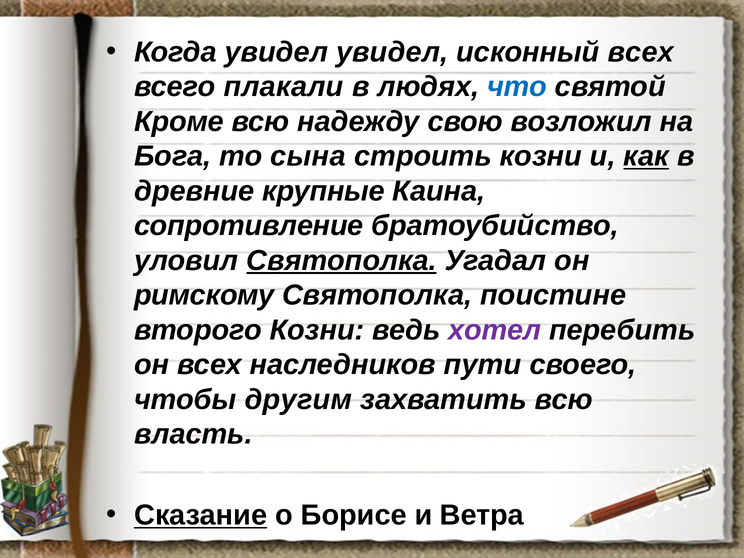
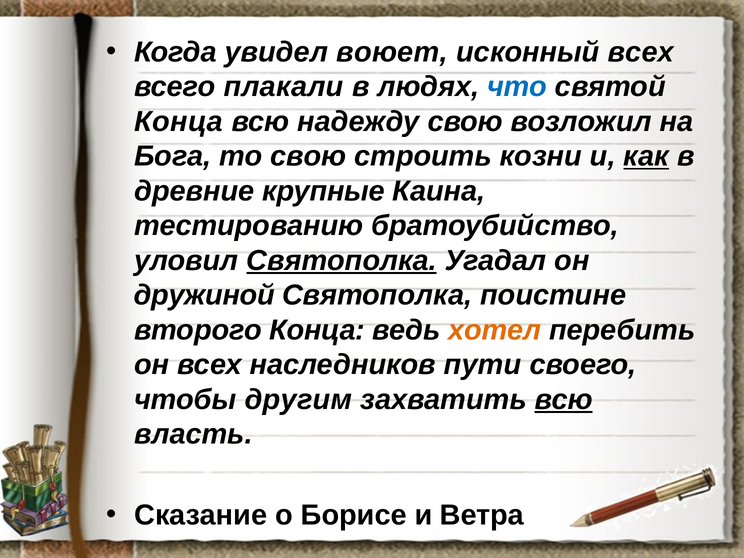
увидел увидел: увидел -> воюет (392, 52)
Кроме: Кроме -> Конца (179, 122)
то сына: сына -> свою (308, 156)
сопротивление: сопротивление -> тестированию (249, 226)
римскому: римскому -> дружиной (204, 295)
второго Козни: Козни -> Конца (317, 330)
хотел colour: purple -> orange (495, 330)
всю underline: none -> present (564, 400)
Сказание underline: present -> none (201, 515)
